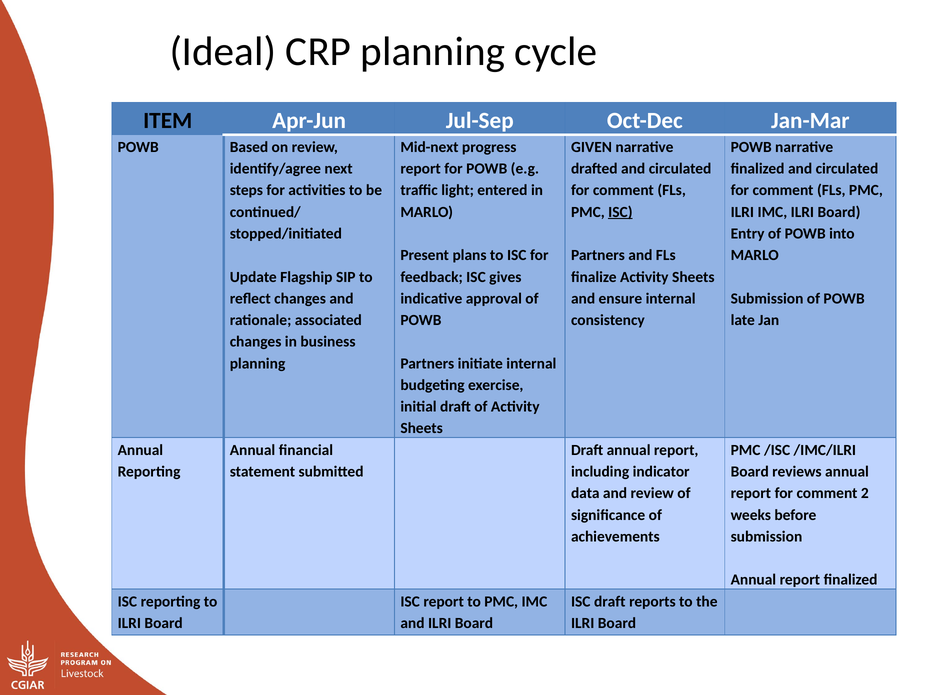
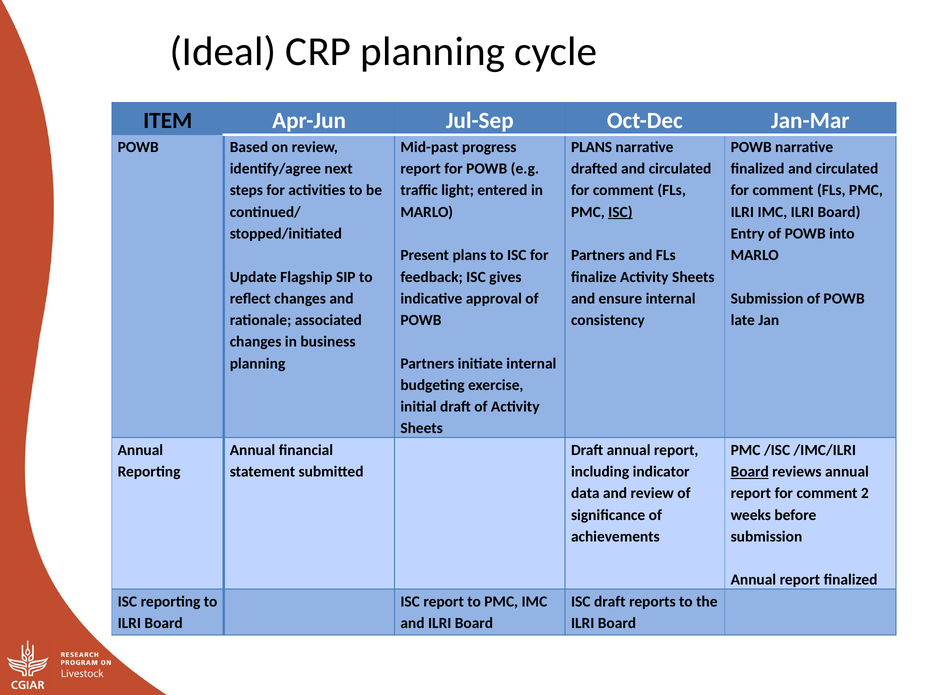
Mid-next: Mid-next -> Mid-past (429, 147)
GIVEN: GIVEN -> PLANS (592, 147)
Board underline: none -> present (750, 472)
